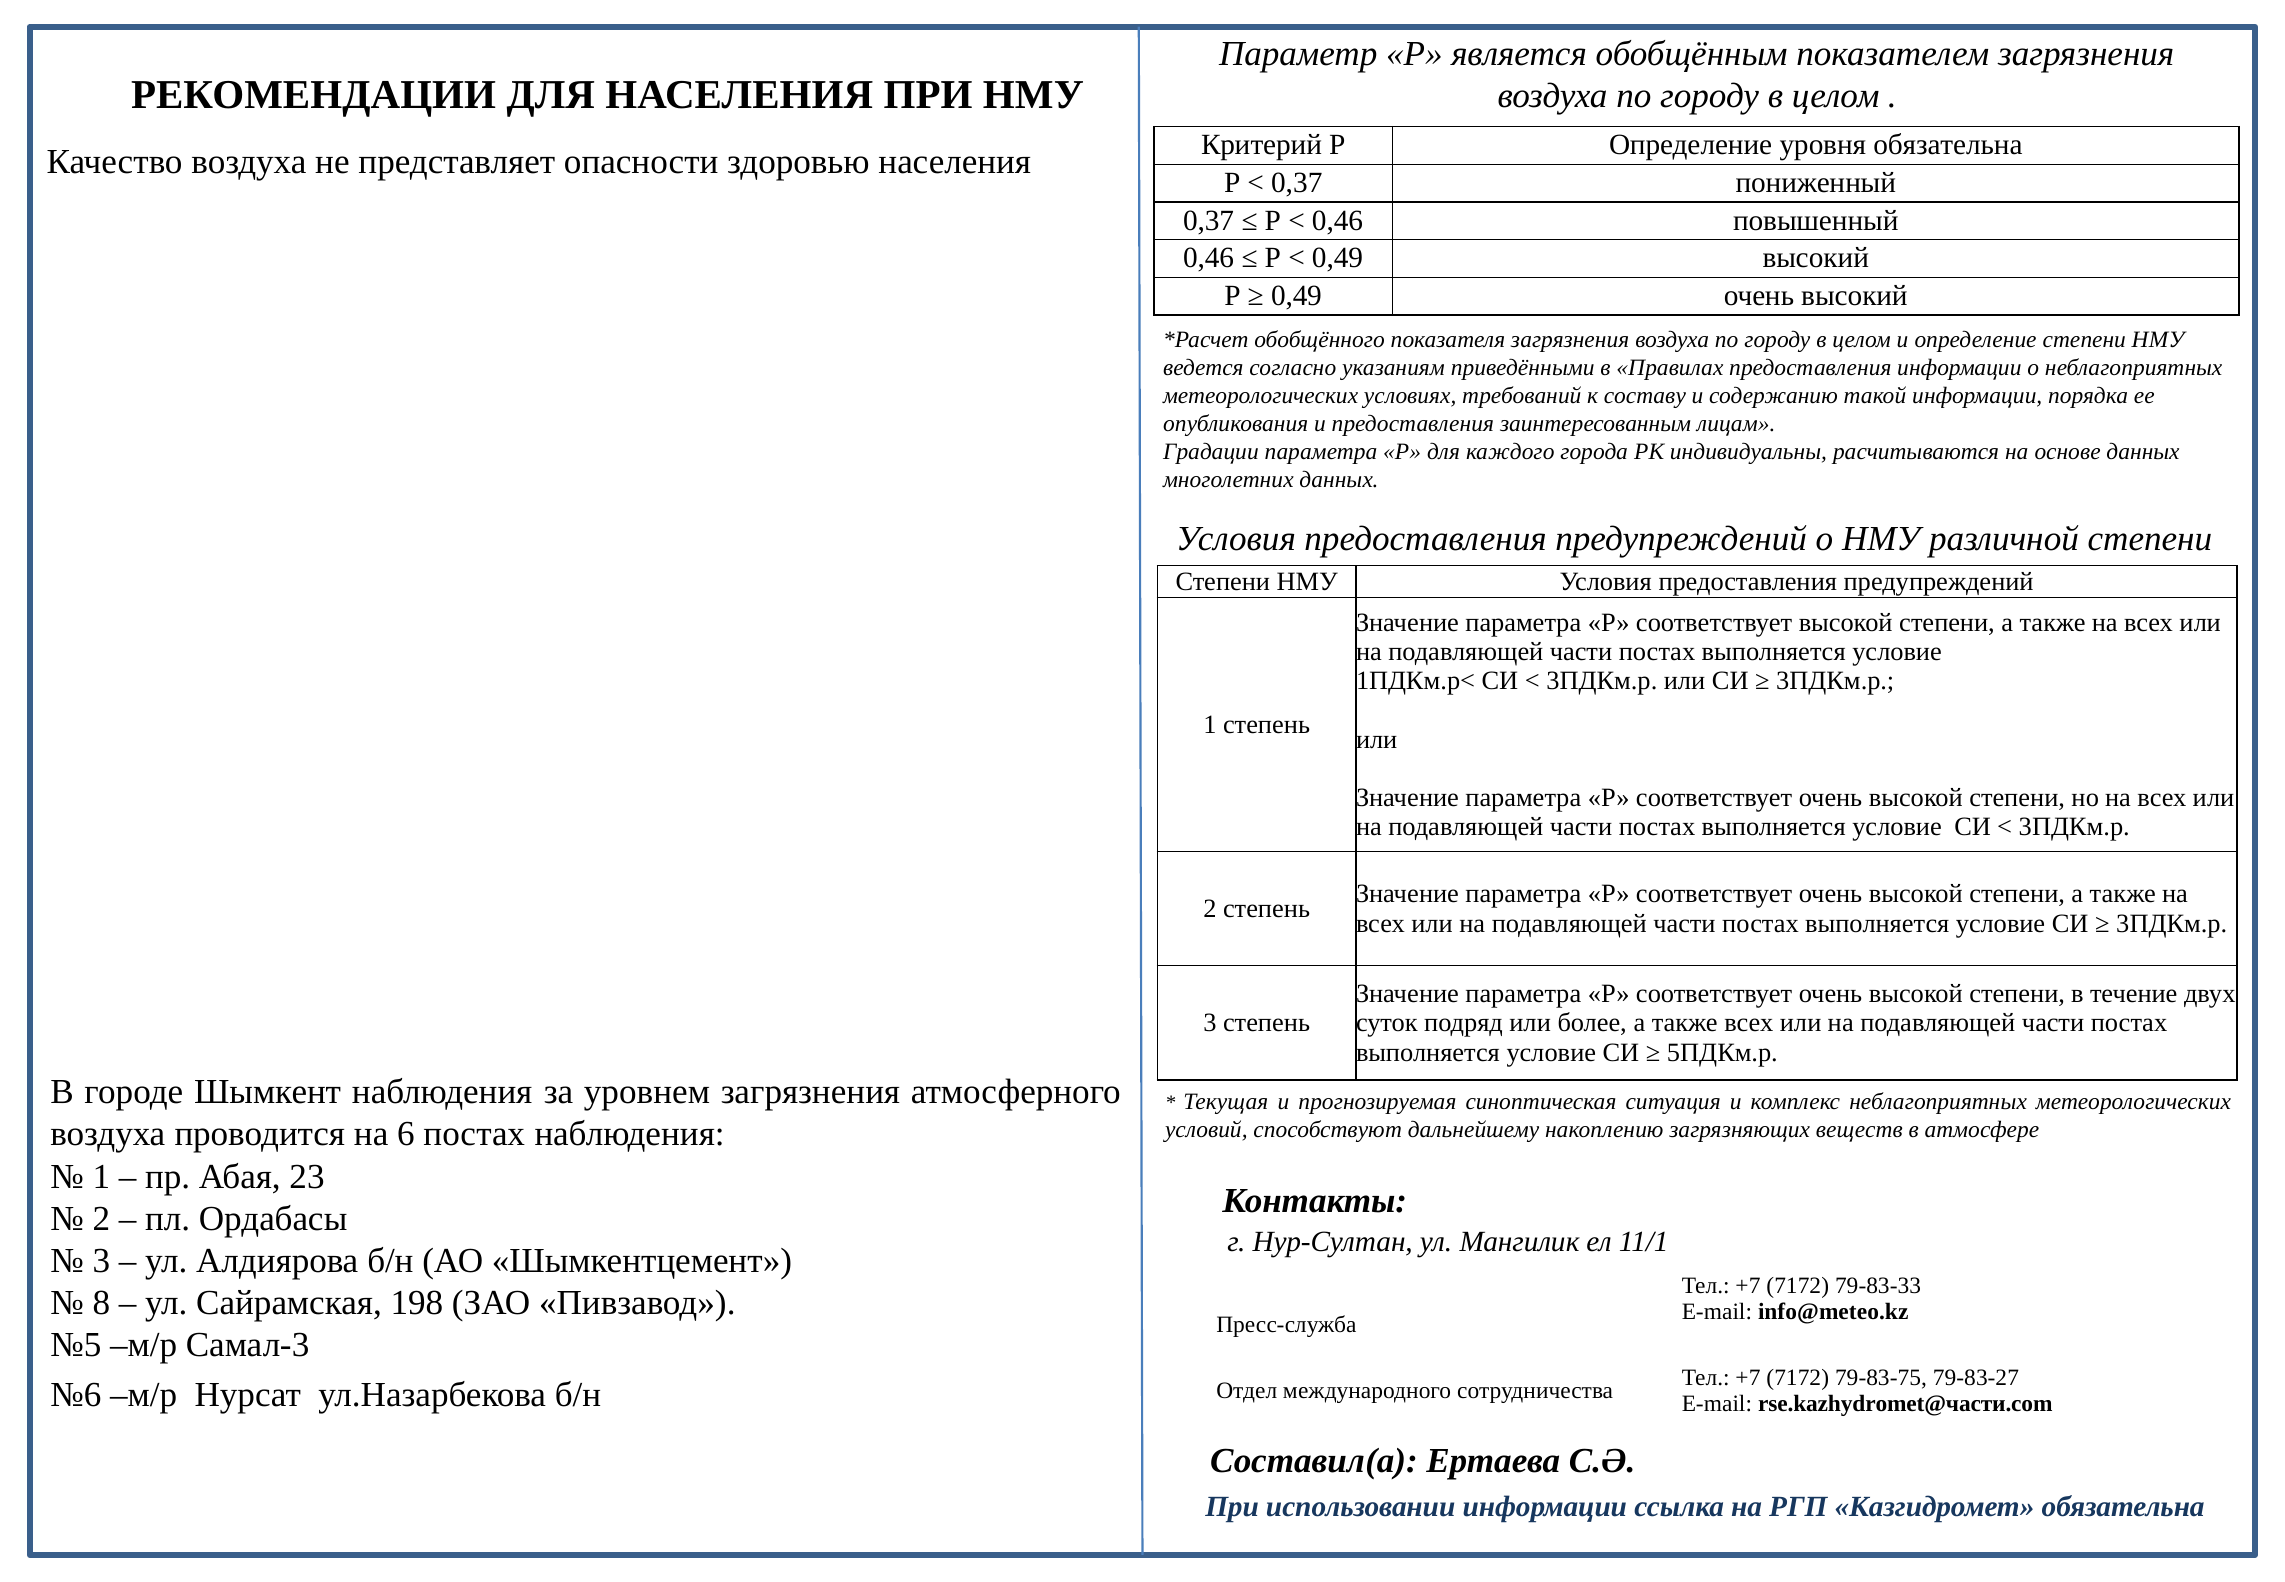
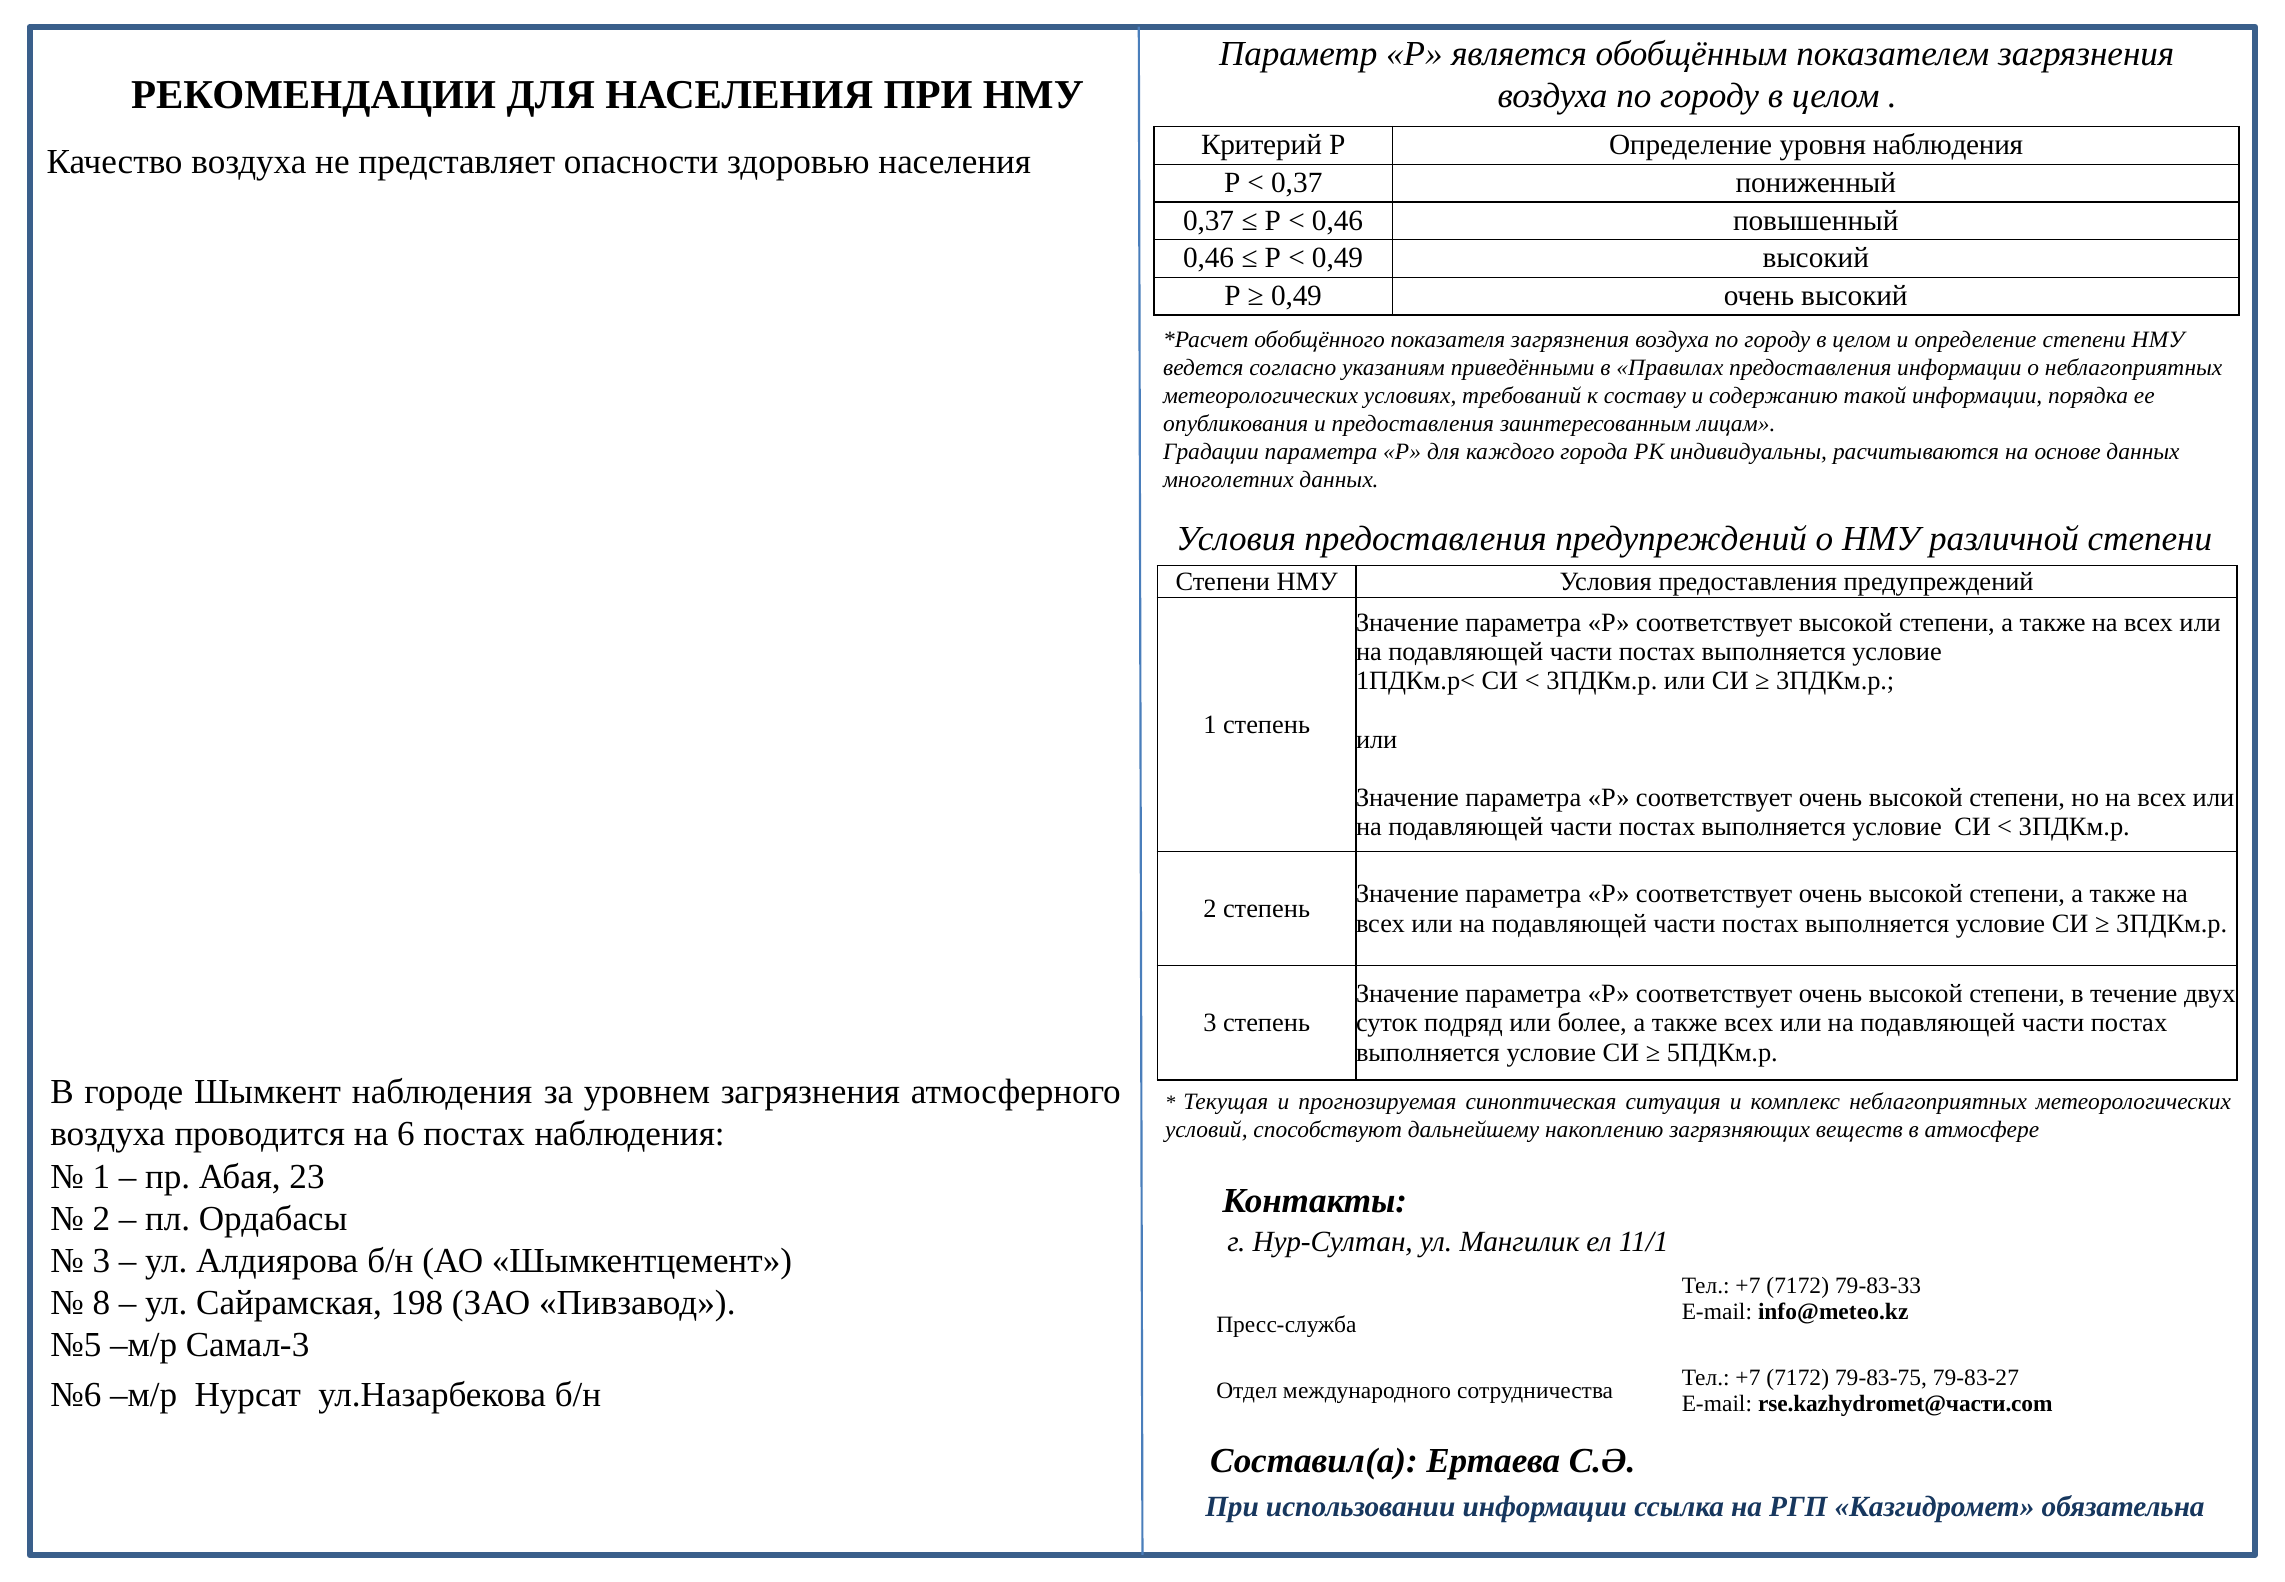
уровня обязательна: обязательна -> наблюдения (1948, 145)
